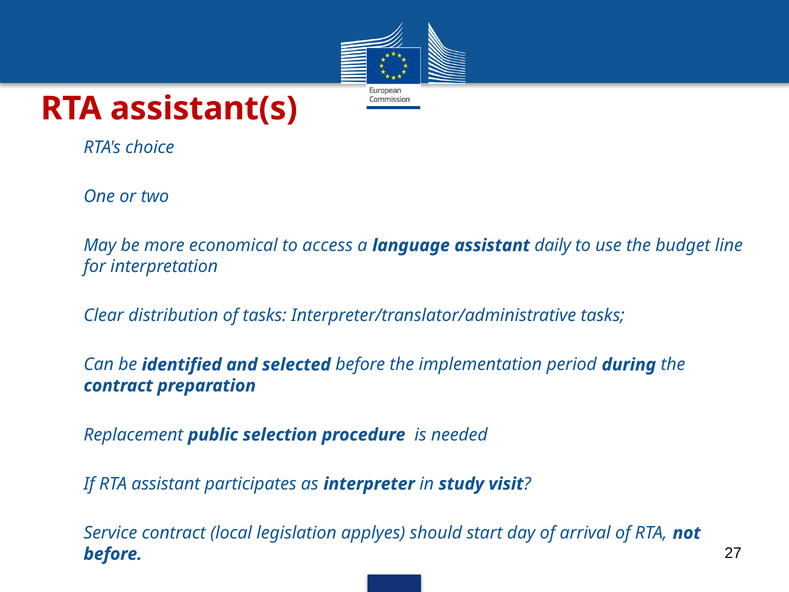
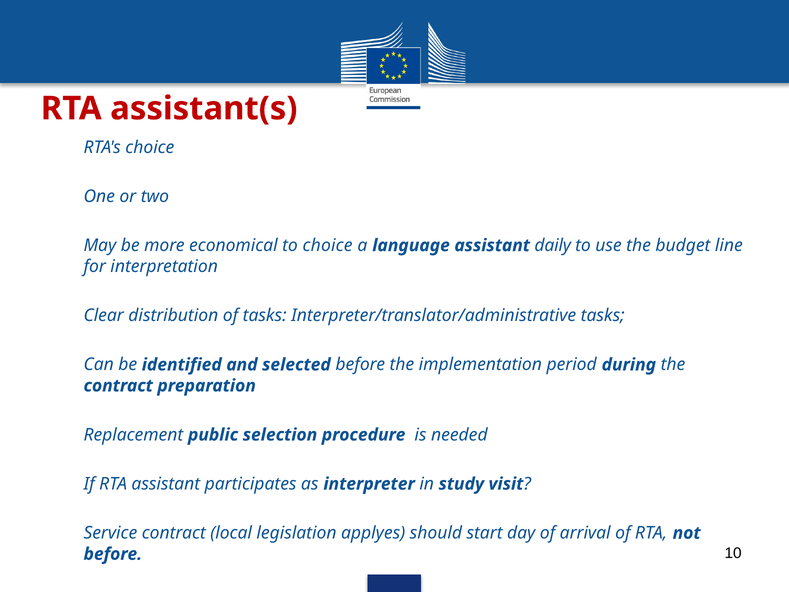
to access: access -> choice (328, 245)
27: 27 -> 10 (733, 553)
